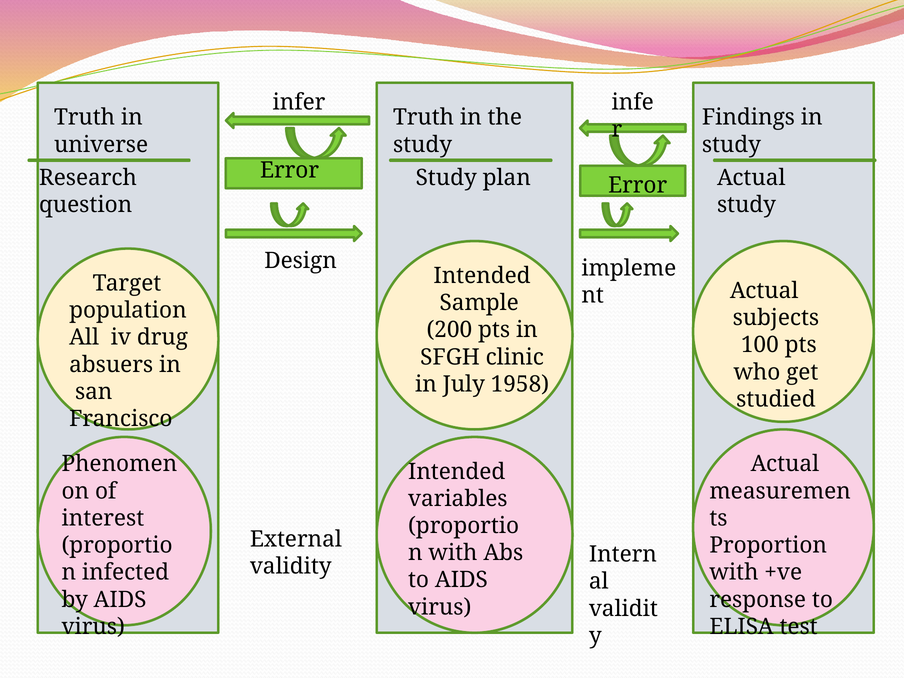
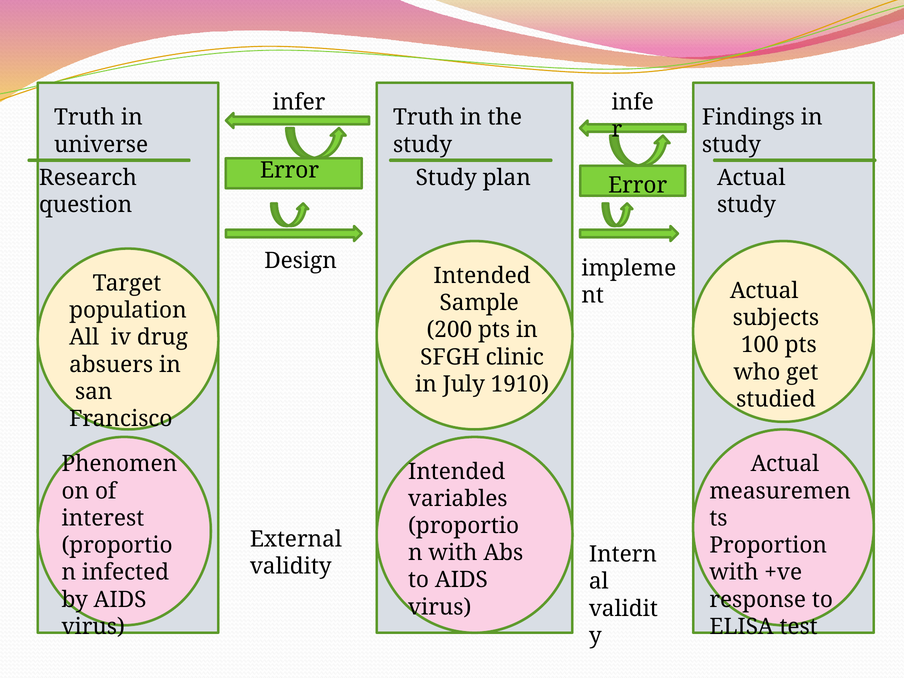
1958: 1958 -> 1910 (520, 384)
